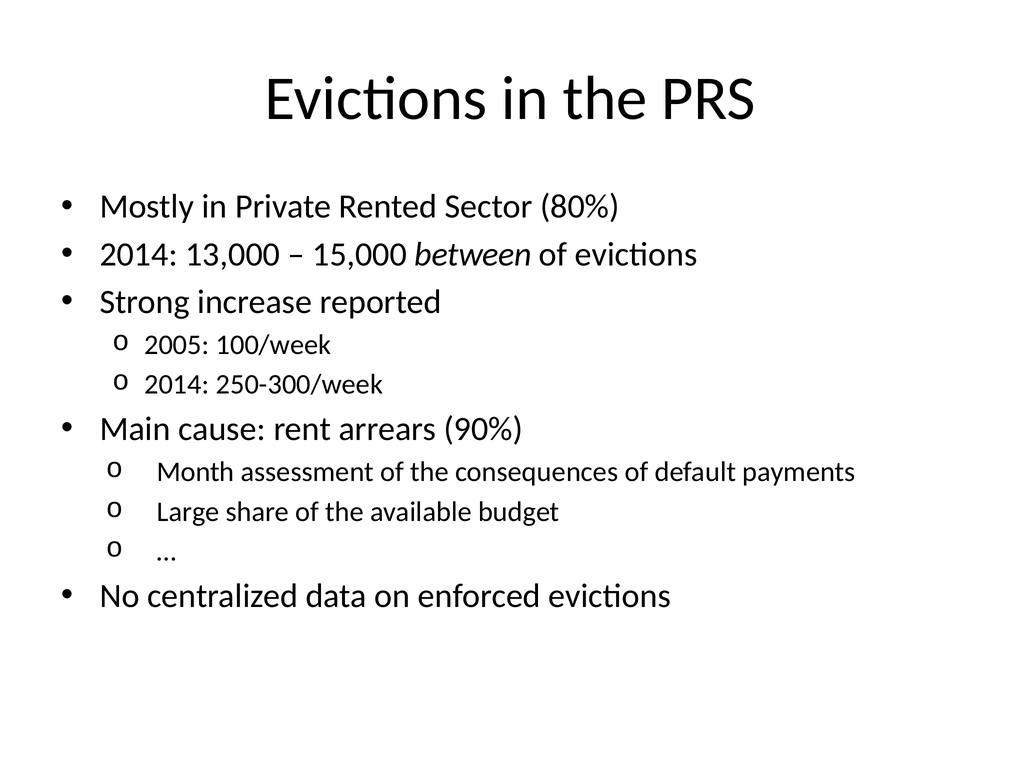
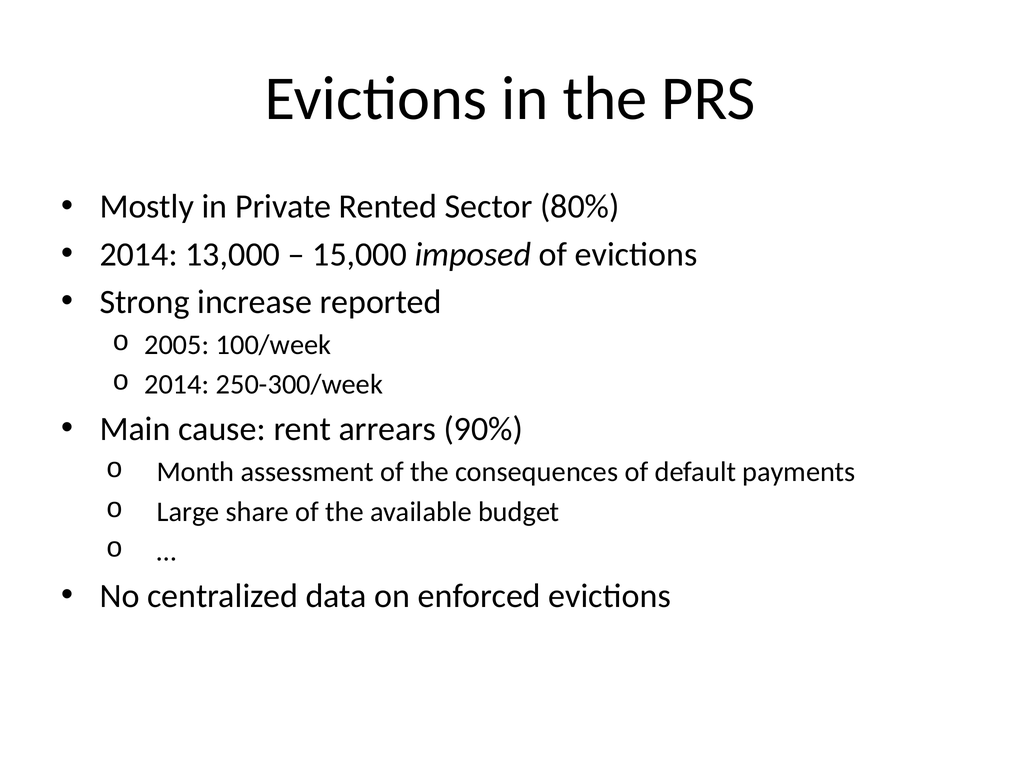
between: between -> imposed (473, 254)
